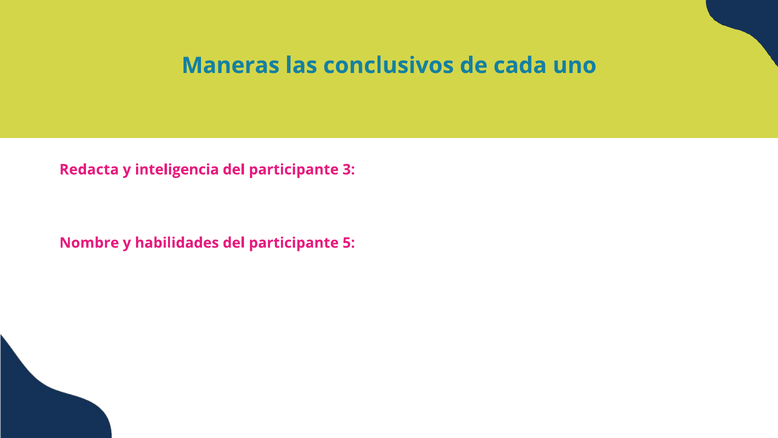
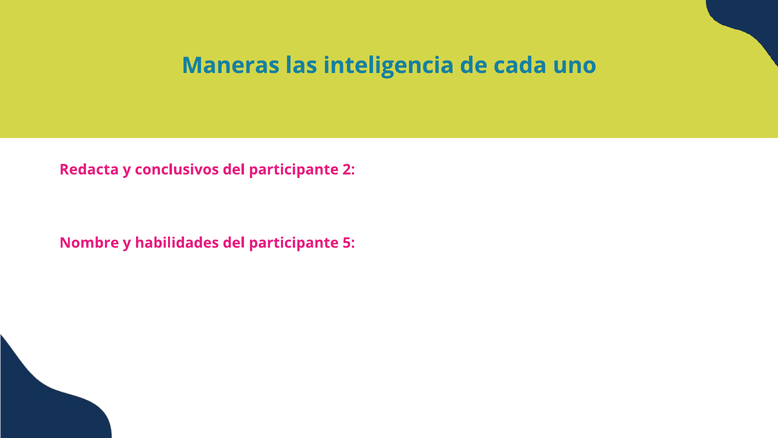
conclusivos: conclusivos -> inteligencia (389, 65)
inteligencia: inteligencia -> conclusivos (177, 169)
3: 3 -> 2 (349, 169)
